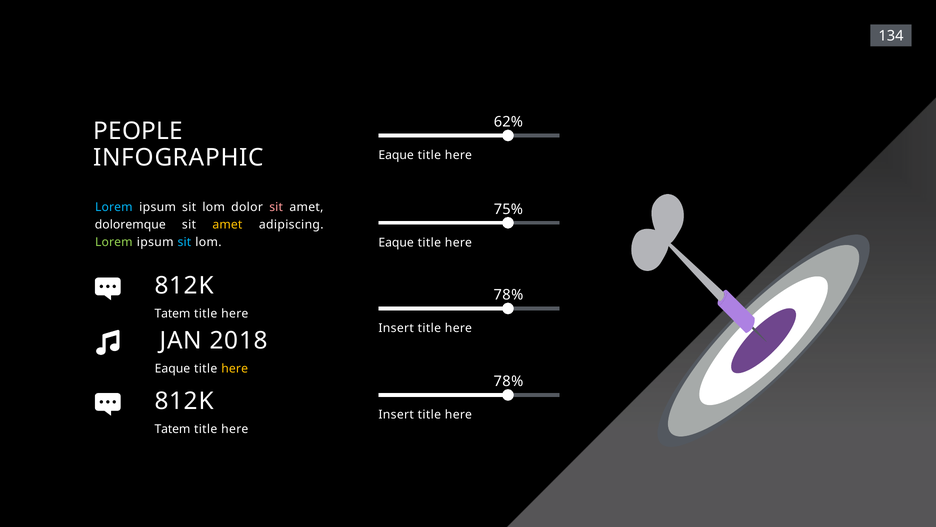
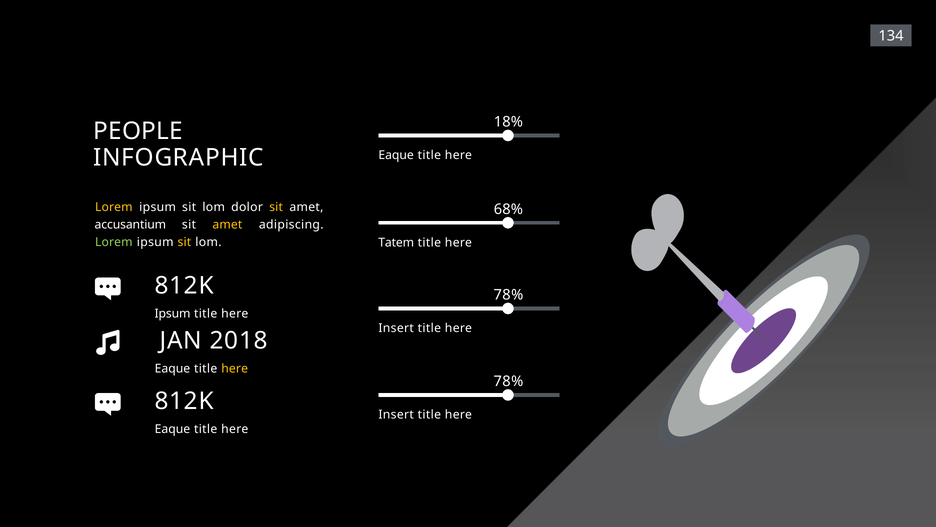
62%: 62% -> 18% (508, 122)
Lorem colour: light blue -> yellow (114, 207)
sit colour: pink -> yellow (276, 207)
75%: 75% -> 68% (508, 209)
doloremque: doloremque -> accusantium (130, 225)
sit colour: light blue -> yellow (184, 242)
Eaque: Eaque -> Tatem (396, 242)
Tatem: Tatem -> Ipsum (172, 313)
Tatem: Tatem -> Eaque (172, 429)
